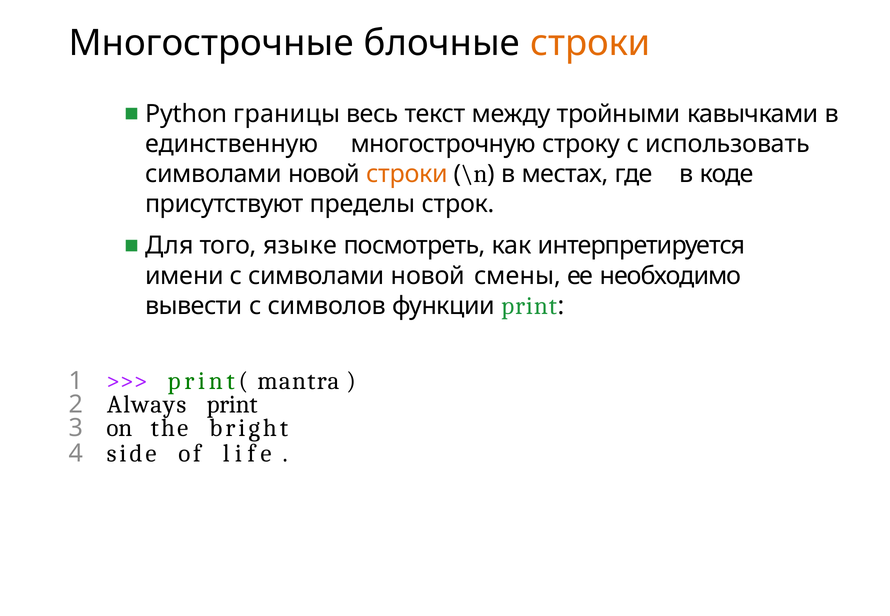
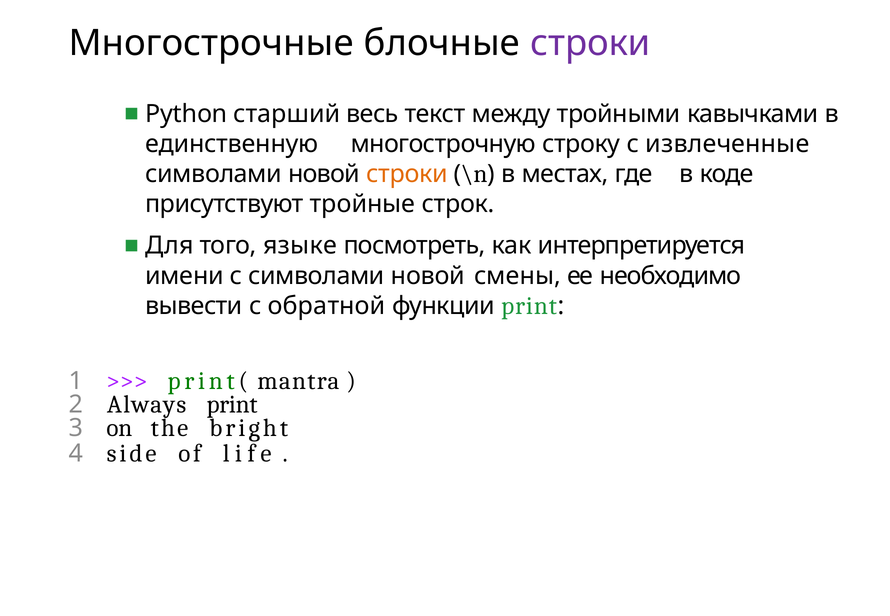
строки colour: orange -> purple (591, 43)
границы: границы -> старший (287, 114)
использовать: использовать -> извлеченные (727, 144)
пределы: пределы -> тройные (363, 204)
символов: символов -> обратной (327, 306)
